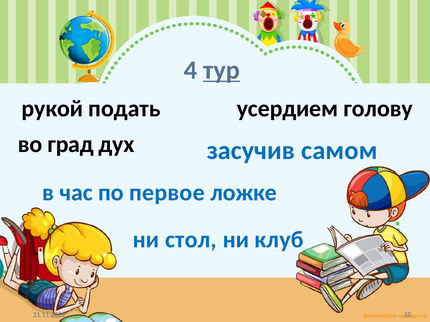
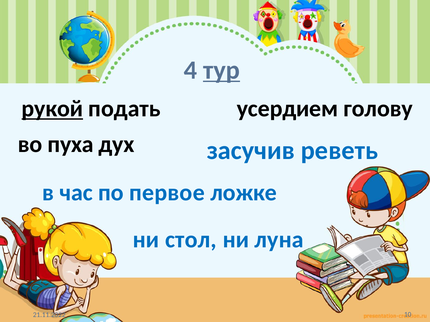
рукой underline: none -> present (52, 109)
град: град -> пуха (71, 144)
самом: самом -> реветь (339, 151)
клуб: клуб -> луна (279, 240)
